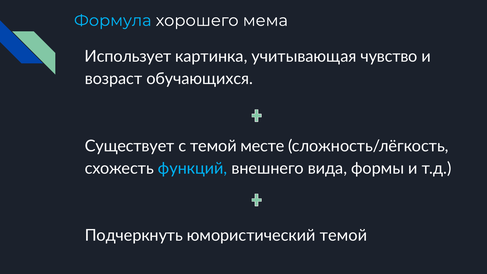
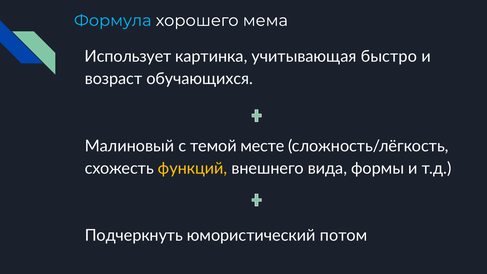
чувство: чувство -> быстро (389, 56)
Существует: Существует -> Малиновый (129, 146)
функций colour: light blue -> yellow (193, 168)
юмористический темой: темой -> потом (344, 236)
